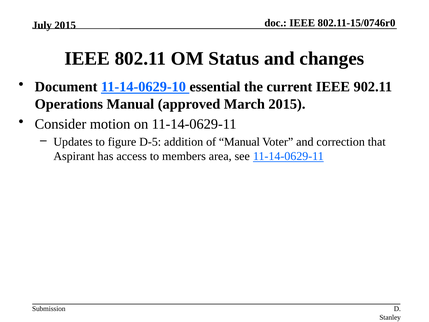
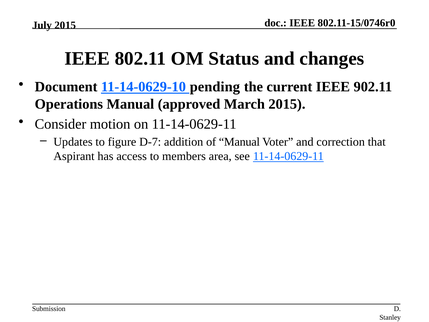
essential: essential -> pending (215, 87)
D-5: D-5 -> D-7 (150, 142)
